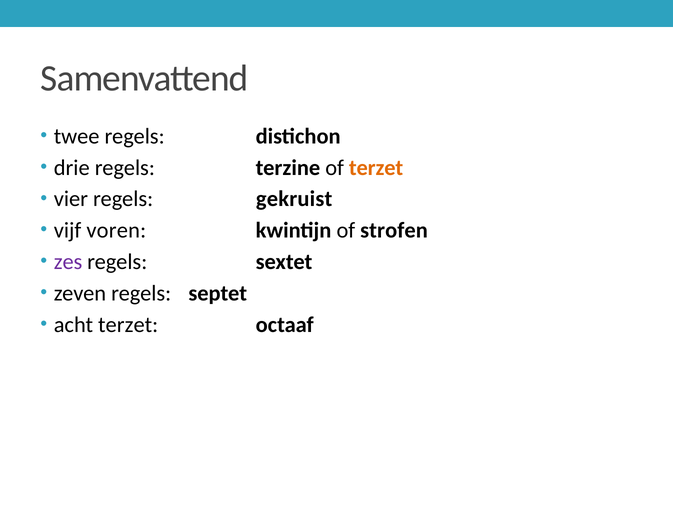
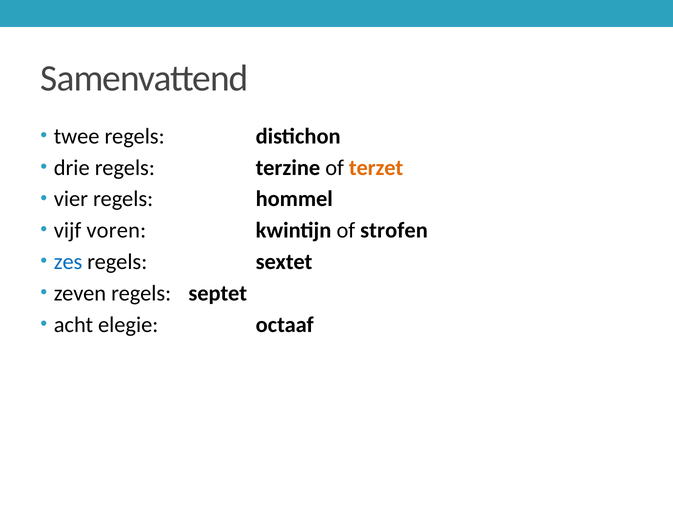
gekruist: gekruist -> hommel (294, 199)
zes colour: purple -> blue (68, 262)
acht terzet: terzet -> elegie (128, 325)
